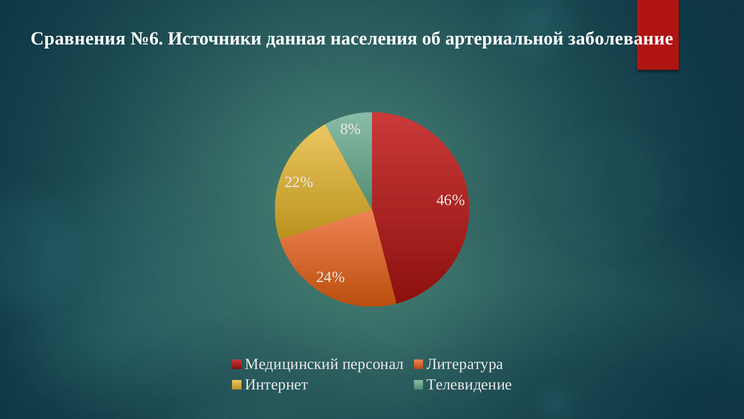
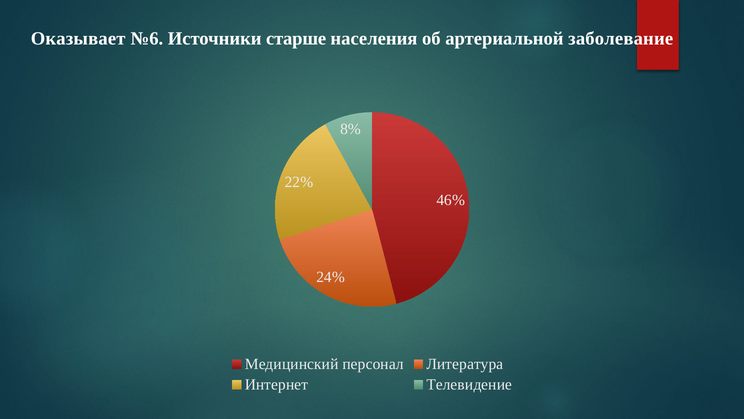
Сравнения: Сравнения -> Оказывает (78, 38)
данная: данная -> старше (296, 38)
